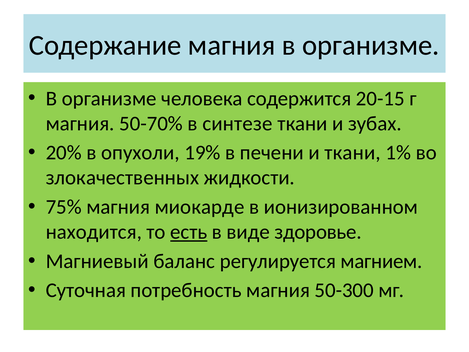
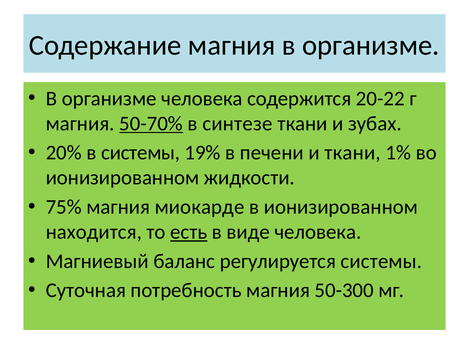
20-15: 20-15 -> 20-22 (380, 98)
50-70% underline: none -> present (151, 123)
в опухоли: опухоли -> системы (141, 153)
злокачественных: злокачественных -> ионизированном (122, 178)
виде здоровье: здоровье -> человека (318, 232)
регулируется магнием: магнием -> системы (381, 261)
